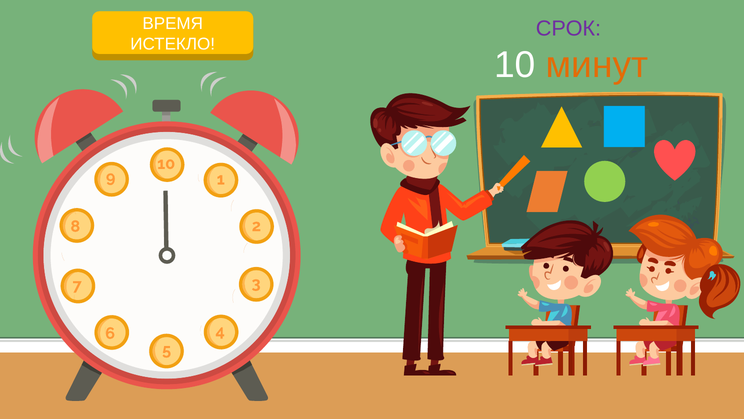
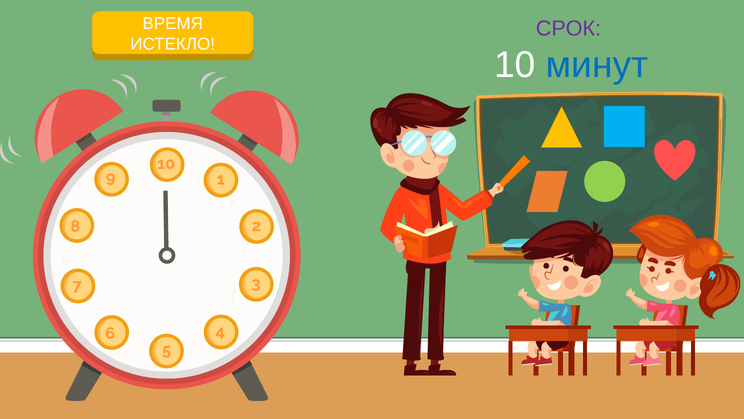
минут colour: orange -> blue (597, 65)
